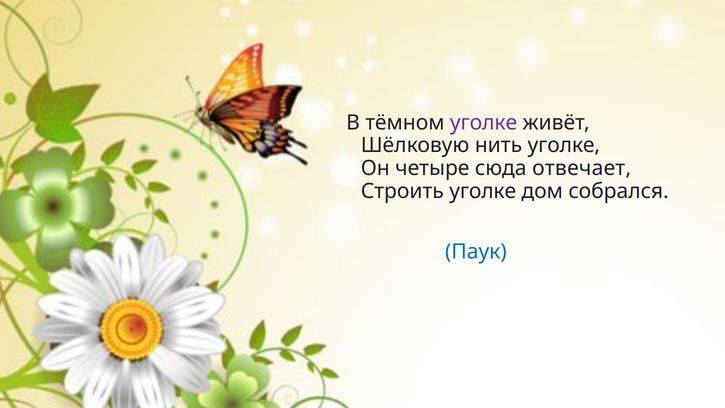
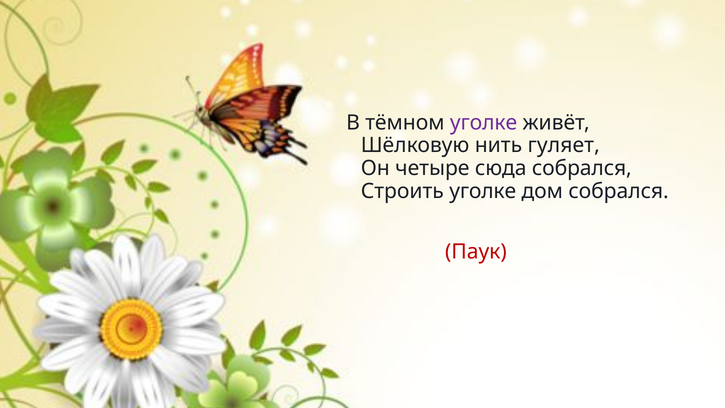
нить уголке: уголке -> гуляет (564, 145)
сюда отвечает: отвечает -> собрался (582, 168)
Паук colour: blue -> red (476, 252)
